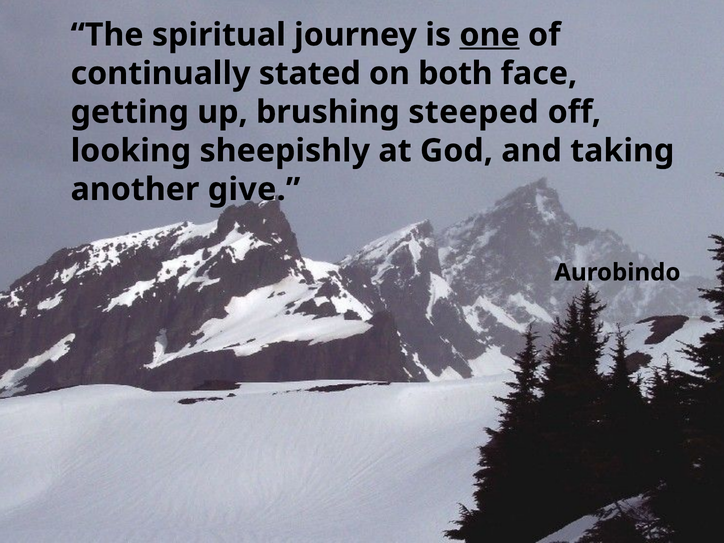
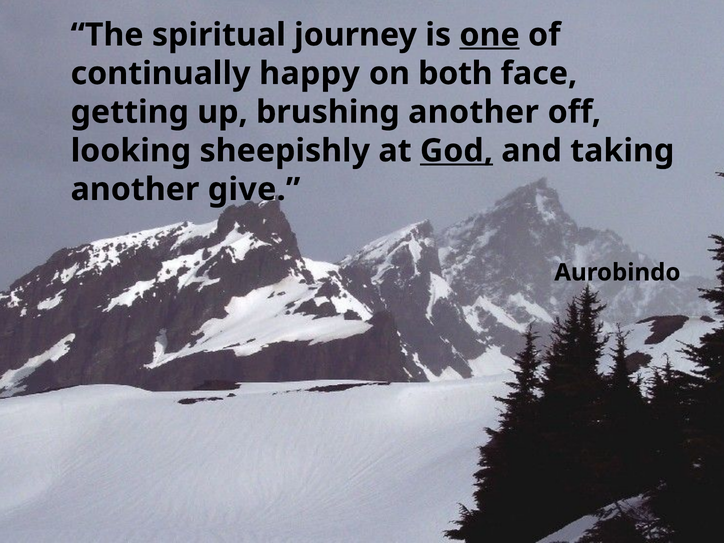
stated: stated -> happy (309, 73)
brushing steeped: steeped -> another (474, 112)
God underline: none -> present (456, 151)
